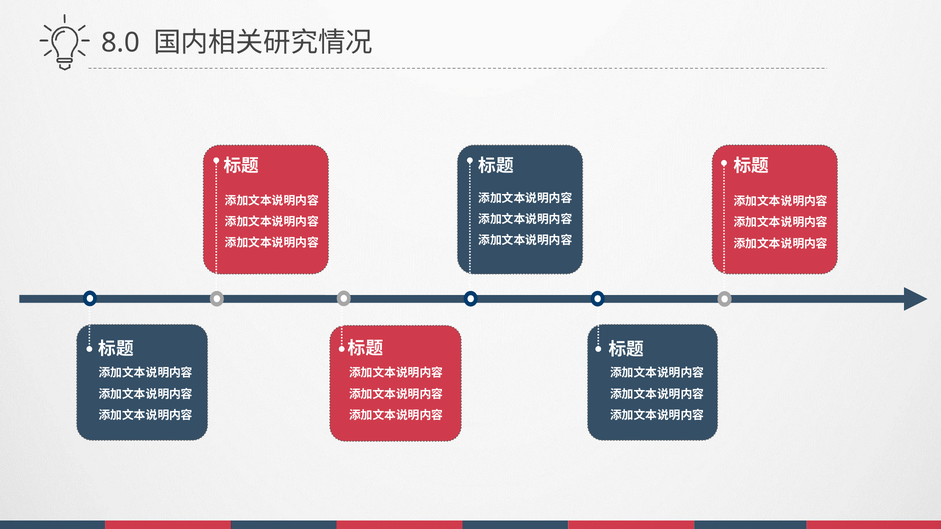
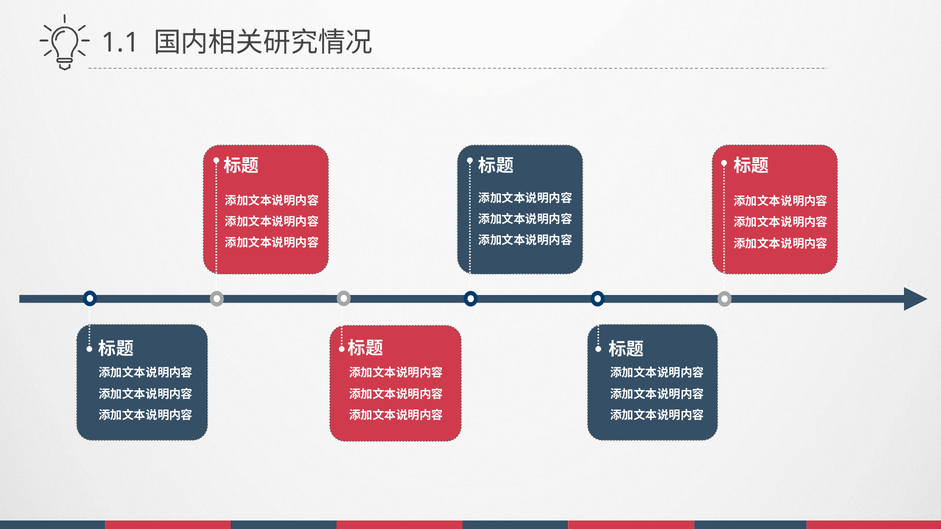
8.0: 8.0 -> 1.1 (121, 43)
